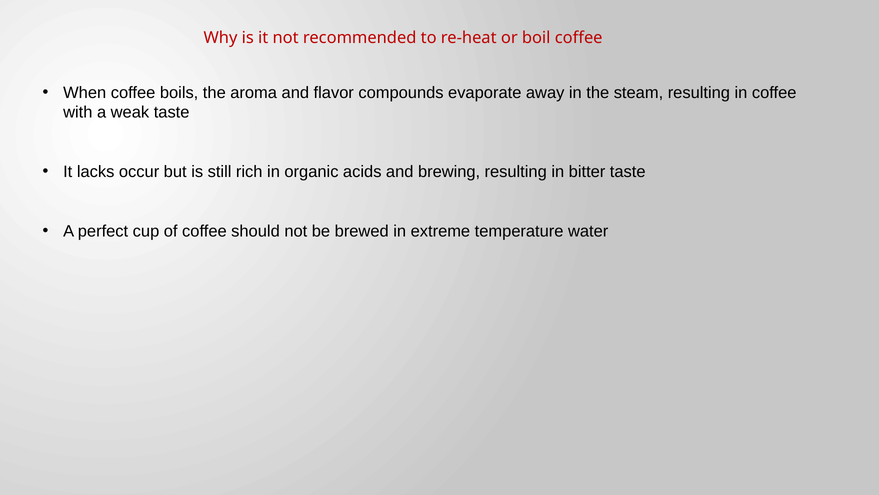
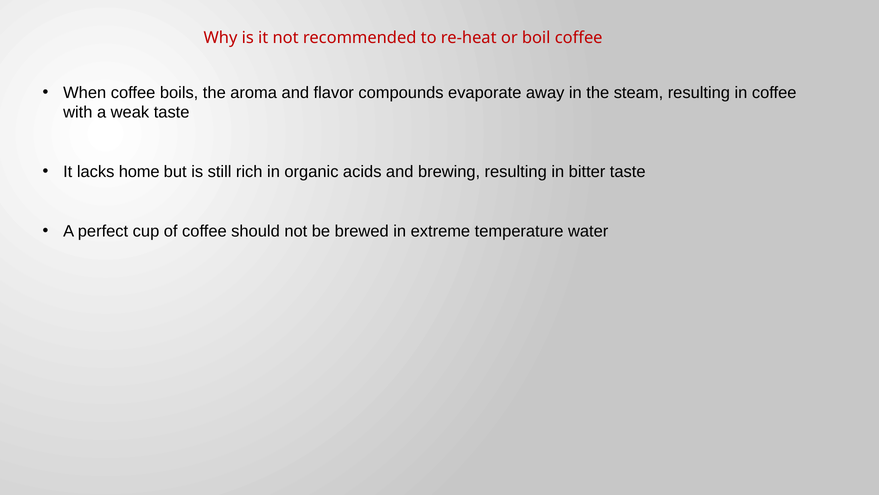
occur: occur -> home (139, 172)
